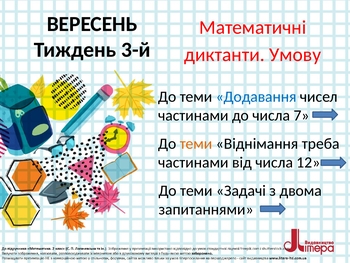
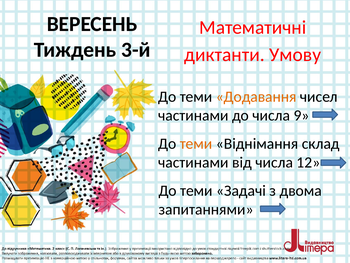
Додавання colour: blue -> orange (256, 97)
7: 7 -> 9 (301, 115)
треба: треба -> склад (321, 143)
